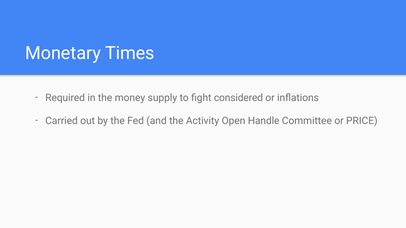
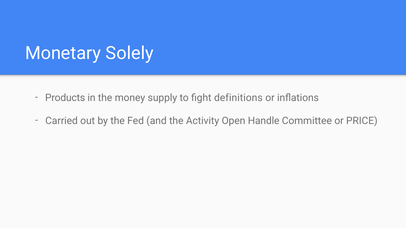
Times: Times -> Solely (130, 53)
Required: Required -> Products (65, 98)
considered: considered -> definitions (238, 98)
